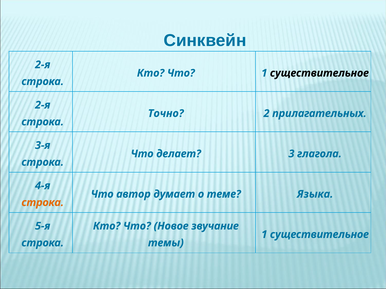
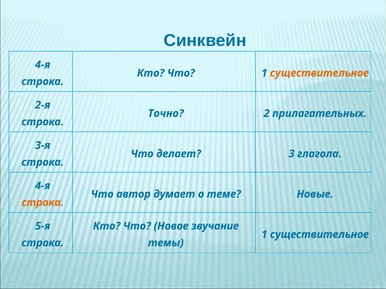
2-я: 2-я -> 4-я (43, 65)
существительное colour: black -> orange (319, 73)
Языка: Языка -> Новые (315, 194)
